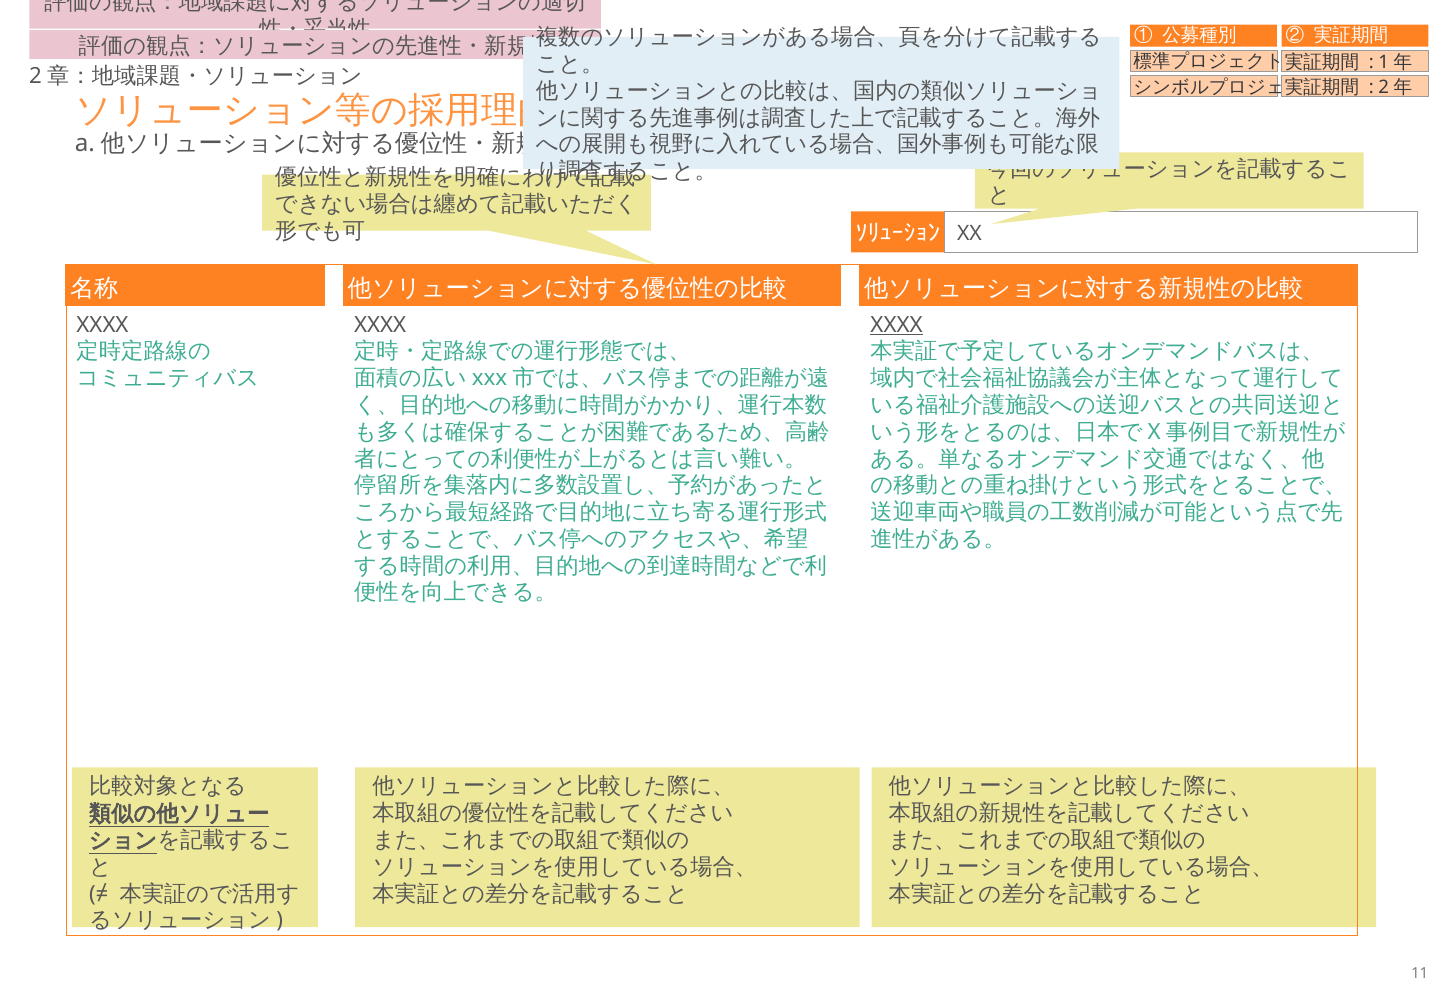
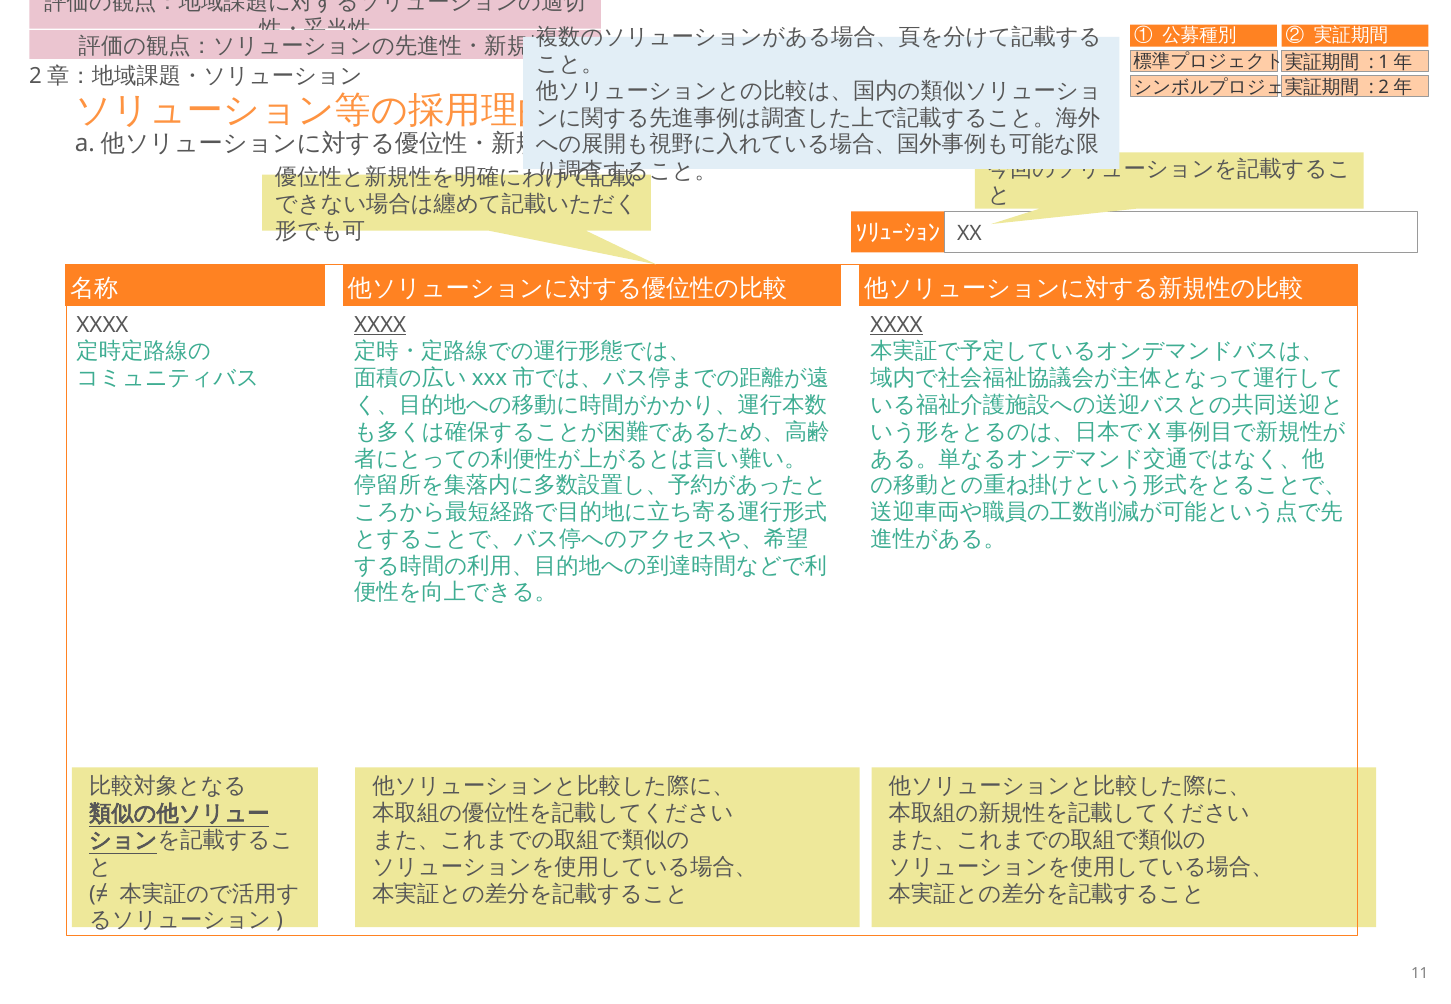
XXXX underline: none -> present (380, 325)
